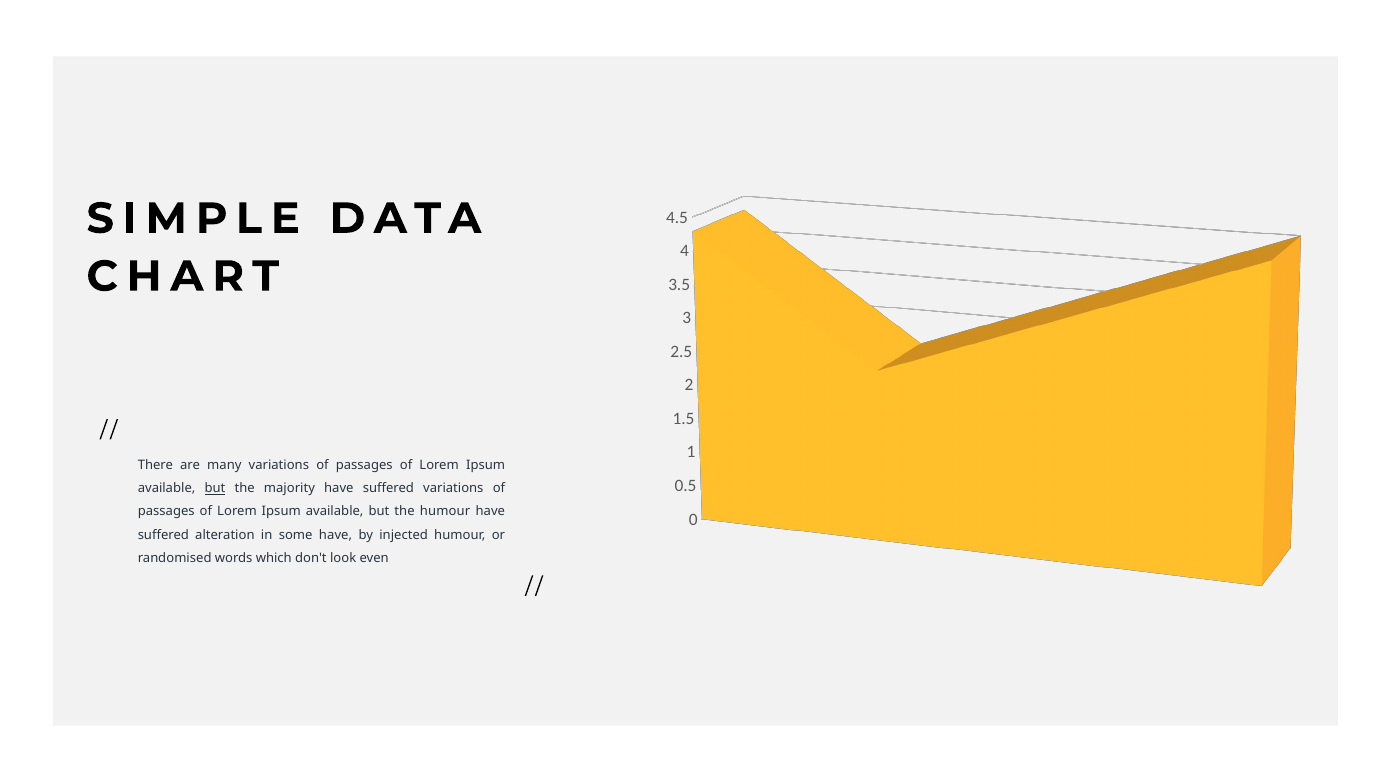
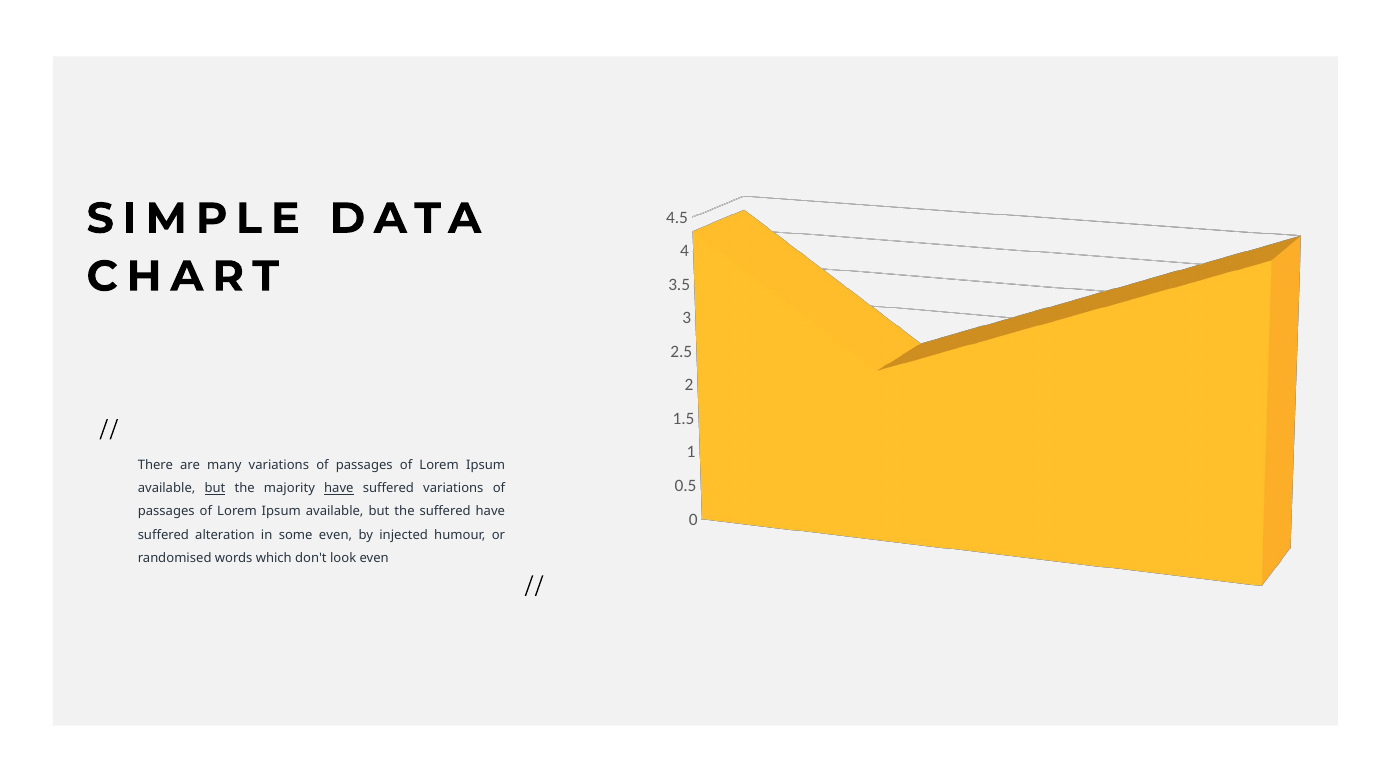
have underline: none -> present (339, 489)
the humour: humour -> suffered (445, 512)
some have: have -> even (336, 535)
